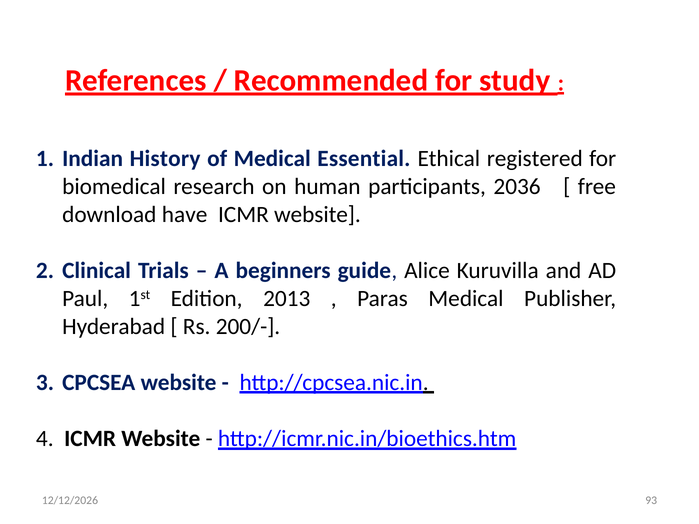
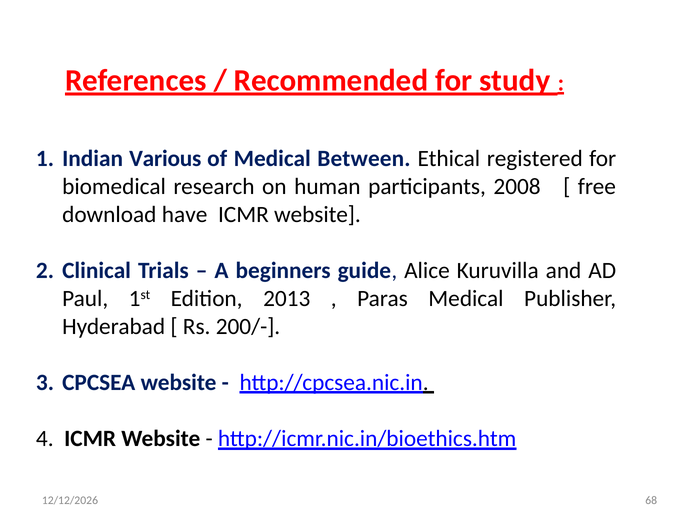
History: History -> Various (165, 159)
Essential: Essential -> Between (364, 159)
2036: 2036 -> 2008 (517, 187)
93: 93 -> 68 (651, 501)
